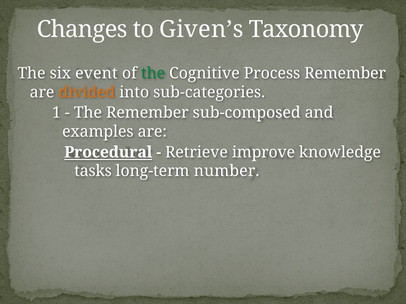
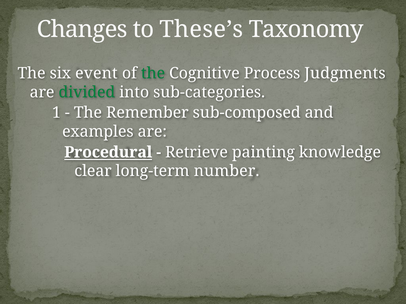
Given’s: Given’s -> These’s (201, 29)
Process Remember: Remember -> Judgments (345, 73)
divided colour: orange -> green (87, 92)
improve: improve -> painting (263, 152)
tasks: tasks -> clear (93, 171)
